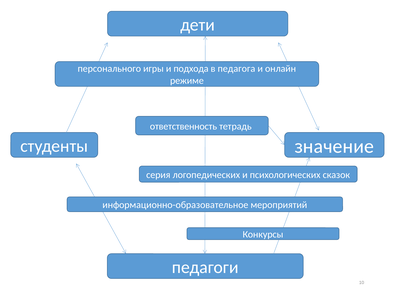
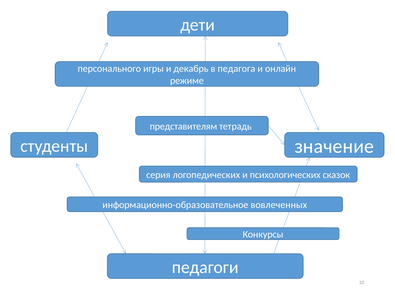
подхода: подхода -> декабрь (191, 69)
ответственность: ответственность -> представителям (183, 126)
мероприятий: мероприятий -> вовлеченных (279, 205)
